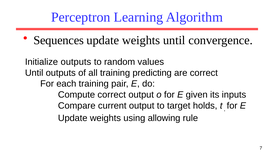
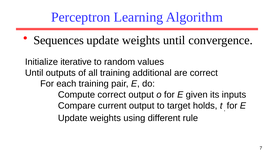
Initialize outputs: outputs -> iterative (76, 62)
predicting: predicting -> additional (152, 73)
allowing: allowing -> different (164, 118)
